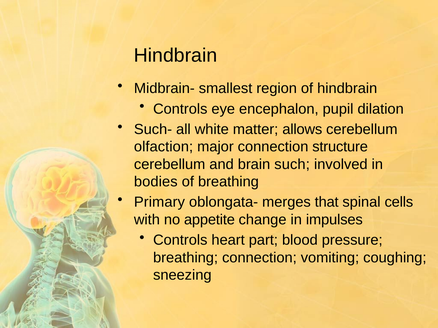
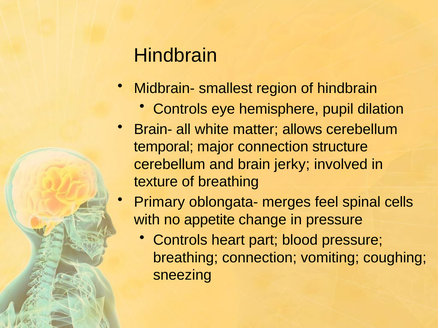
encephalon: encephalon -> hemisphere (279, 109)
Such-: Such- -> Brain- (153, 129)
olfaction: olfaction -> temporal (164, 147)
such: such -> jerky (292, 165)
bodies: bodies -> texture (156, 182)
that: that -> feel (327, 202)
in impulses: impulses -> pressure (334, 220)
